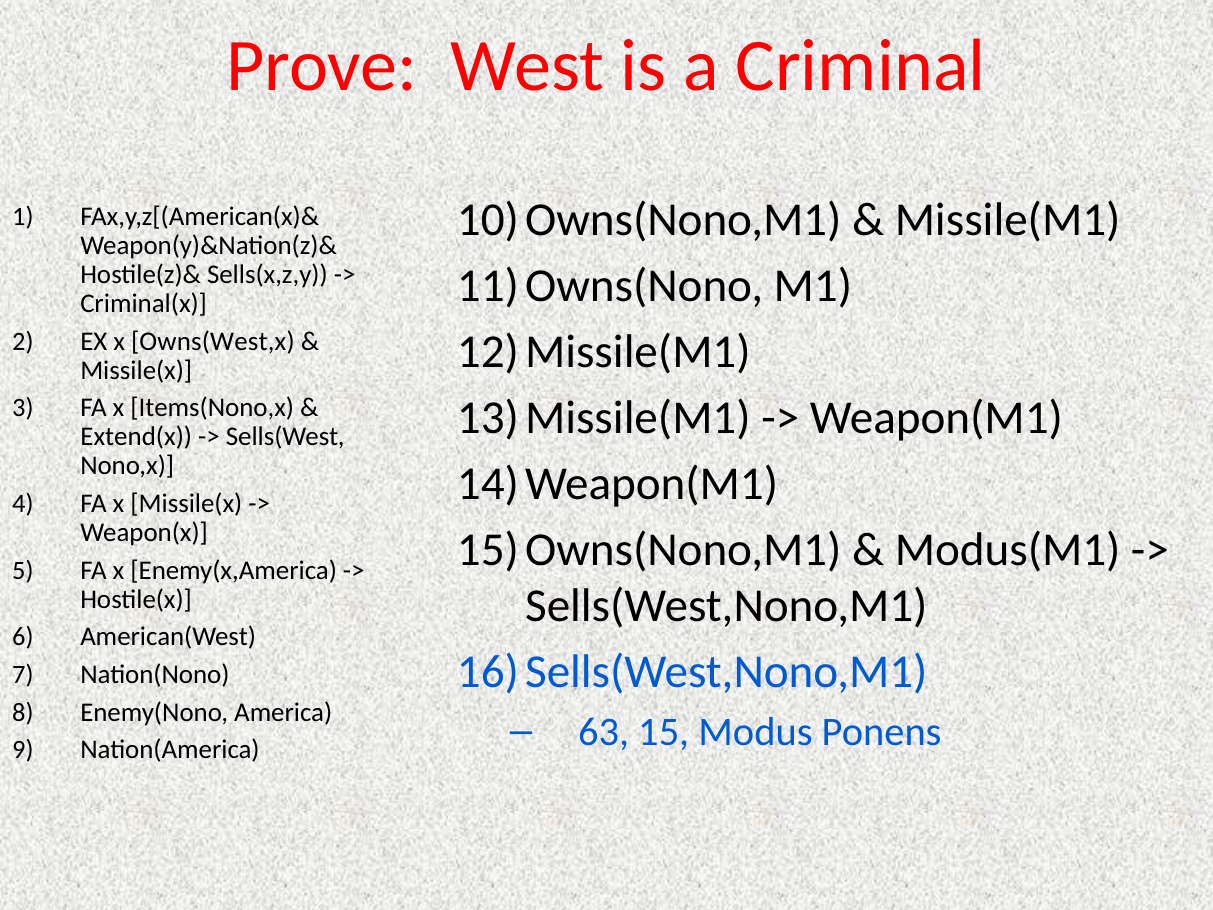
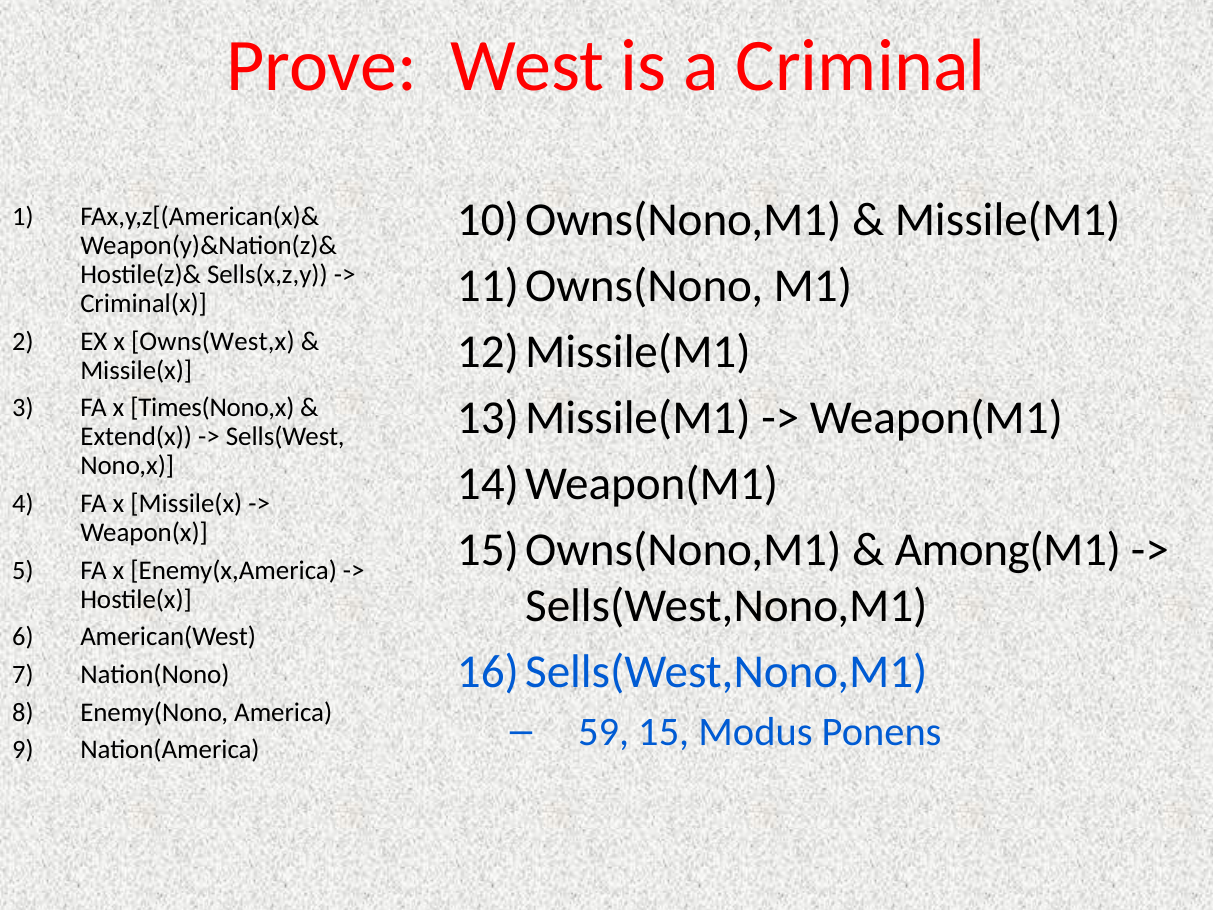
Items(Nono,x: Items(Nono,x -> Times(Nono,x (212, 408)
Modus(M1: Modus(M1 -> Among(M1 (1008, 549)
63: 63 -> 59 (604, 732)
